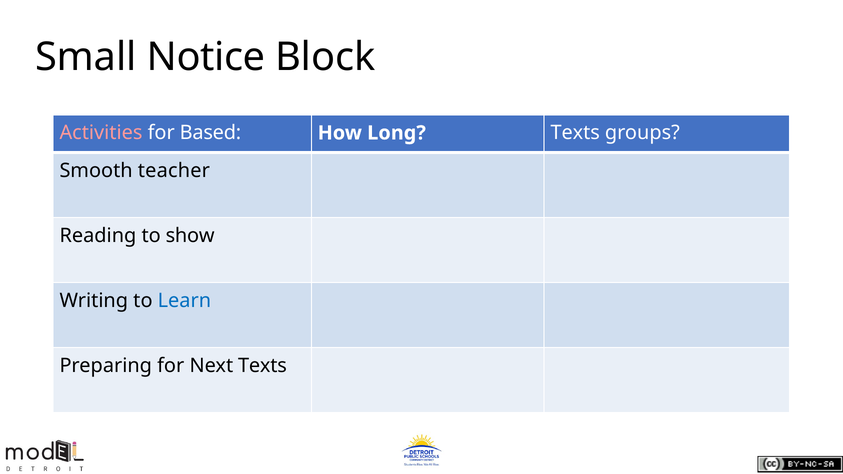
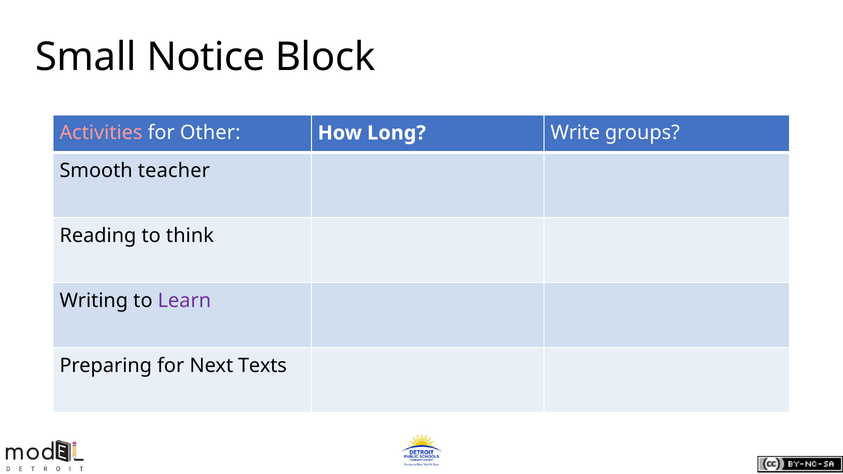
Based: Based -> Other (210, 133)
Long Texts: Texts -> Write (575, 133)
show: show -> think (190, 236)
Learn colour: blue -> purple (184, 301)
